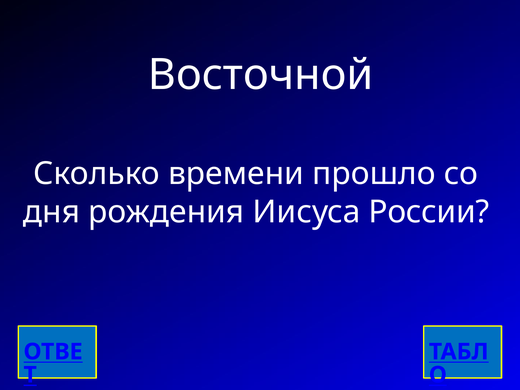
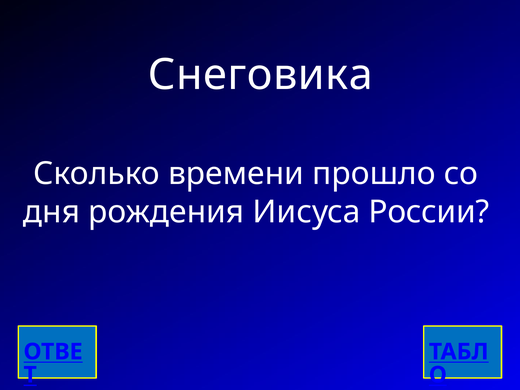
Восточной: Восточной -> Снеговика (260, 75)
